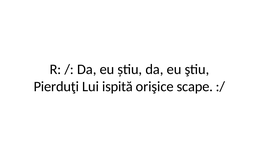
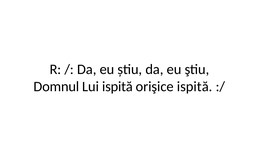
Pierduţi: Pierduţi -> Domnul (56, 86)
orişice scape: scape -> ispită (195, 86)
